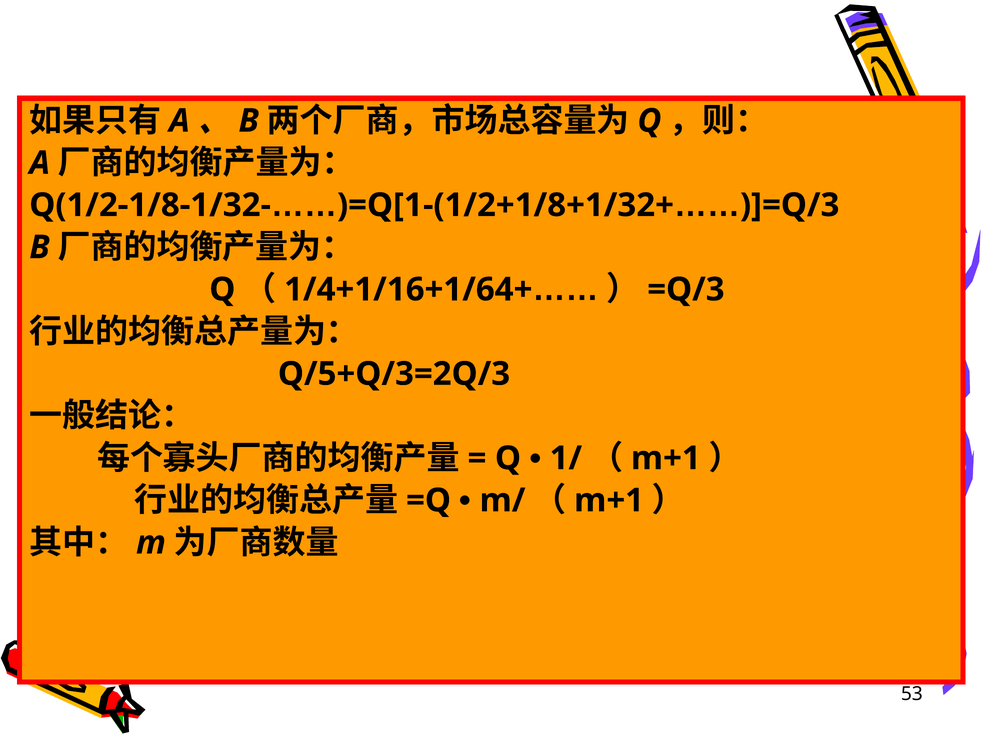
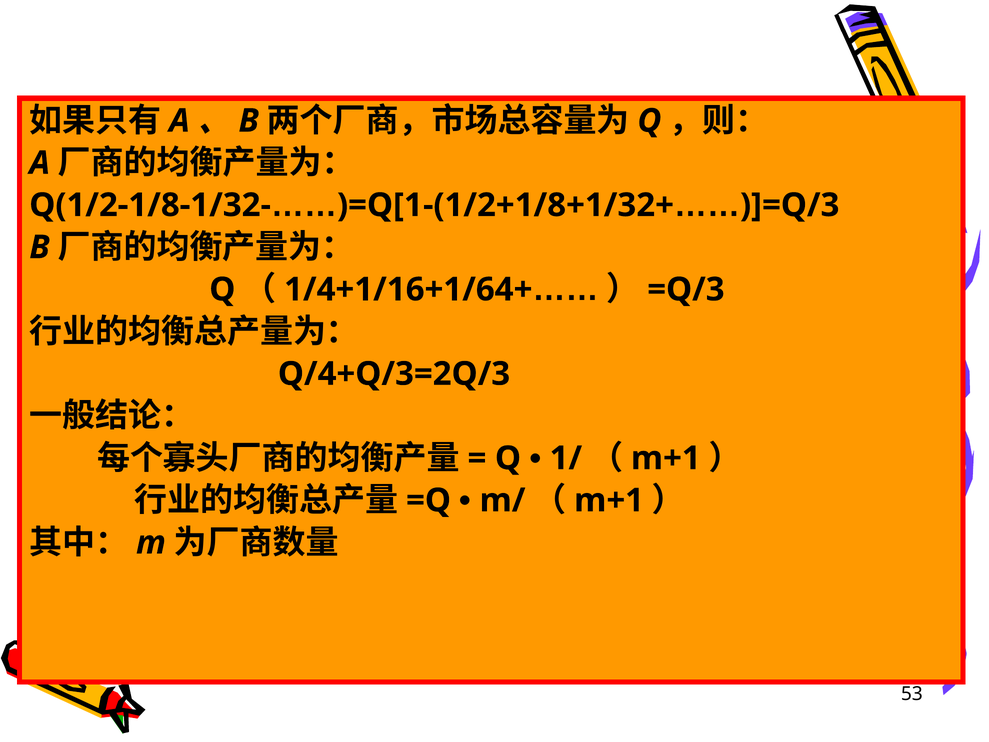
Q/5+Q/3=2Q/3: Q/5+Q/3=2Q/3 -> Q/4+Q/3=2Q/3 (394, 374)
